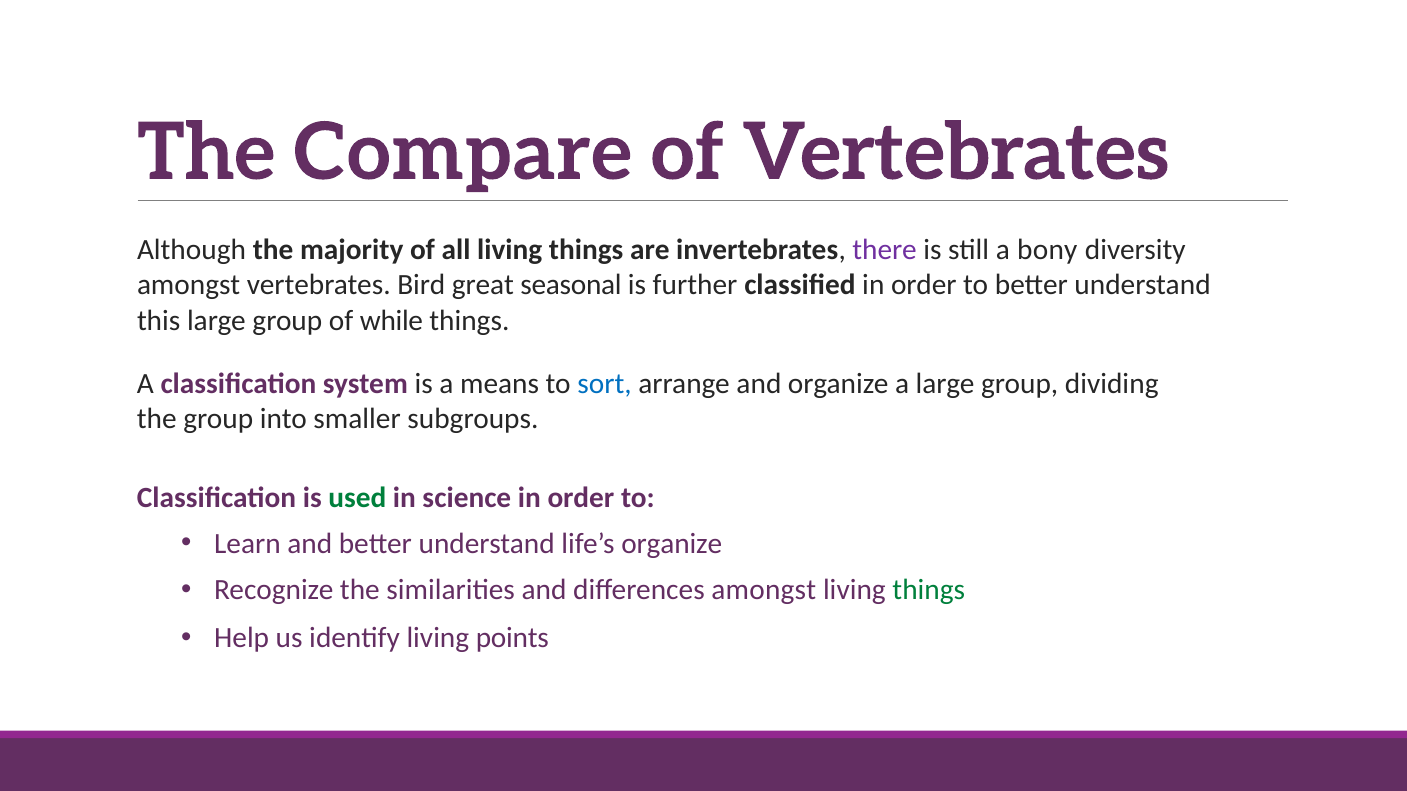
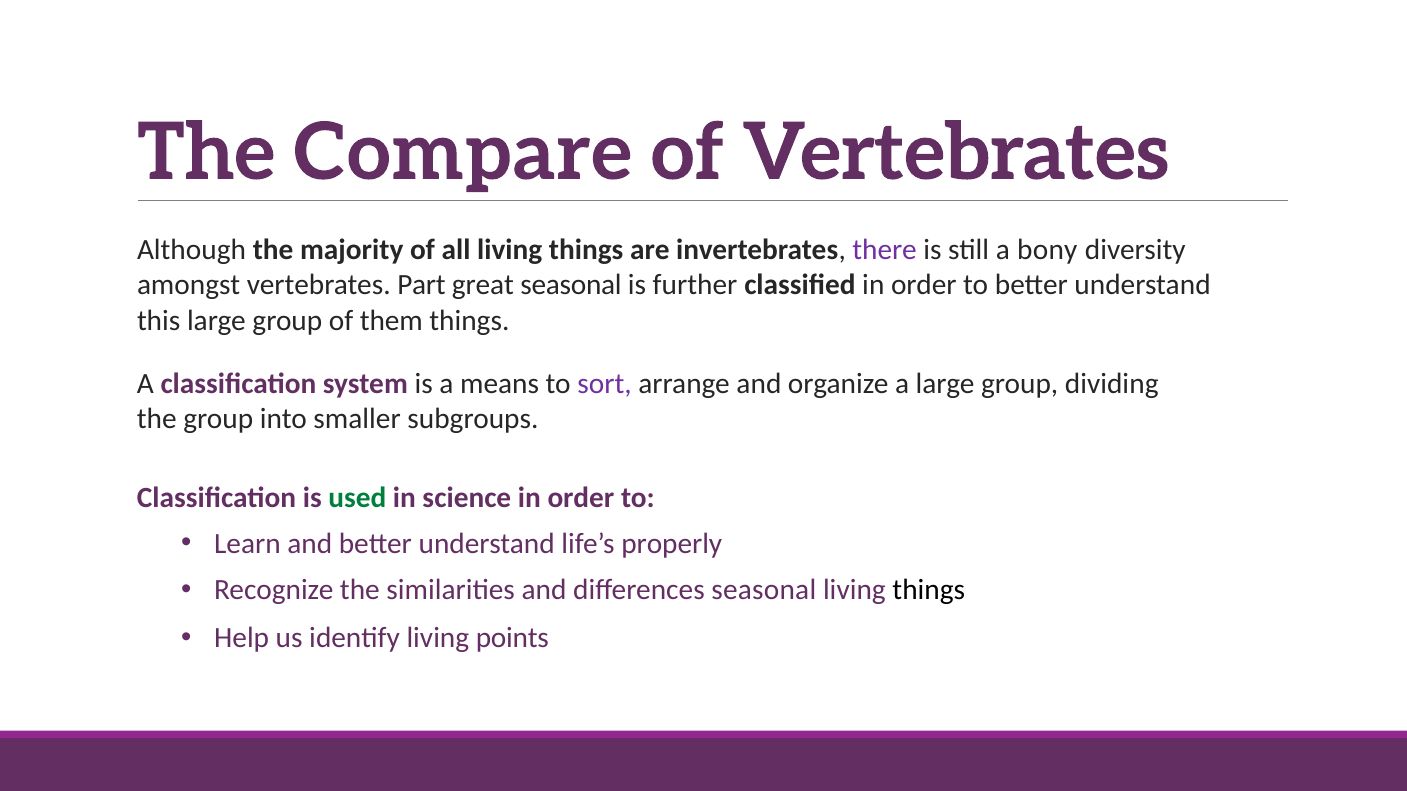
Bird: Bird -> Part (421, 285)
while: while -> them (391, 321)
sort colour: blue -> purple (605, 384)
life’s organize: organize -> properly (672, 544)
differences amongst: amongst -> seasonal (764, 590)
things colour: green -> black (929, 590)
